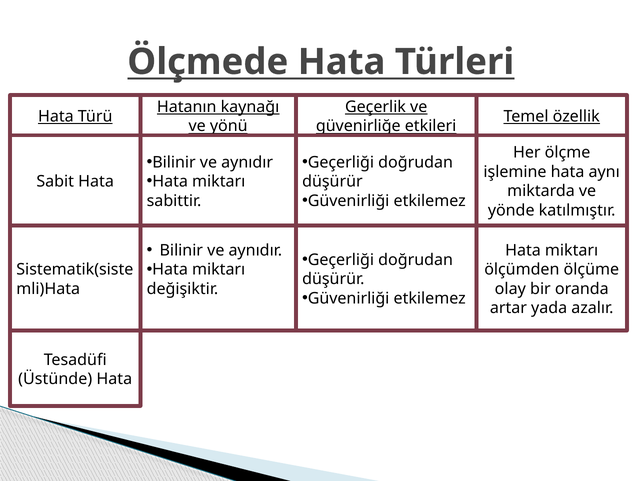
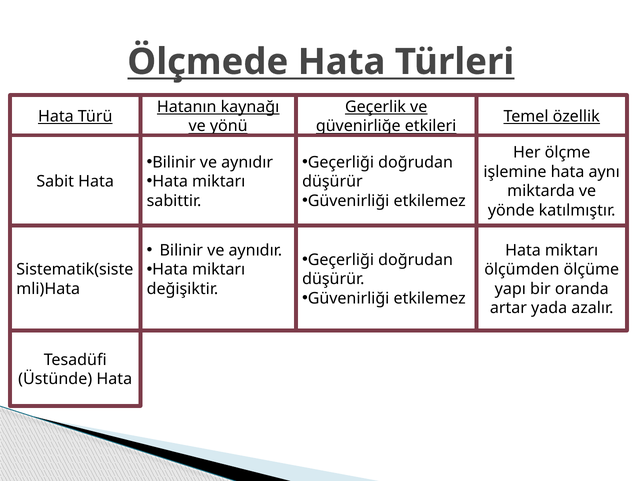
olay: olay -> yapı (510, 289)
